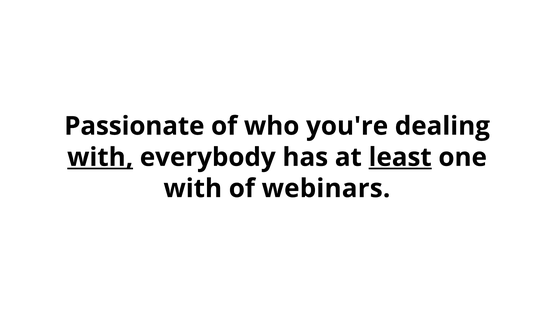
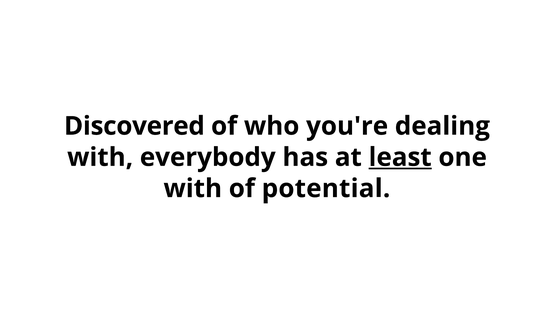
Passionate: Passionate -> Discovered (134, 126)
with underline: present -> none (100, 157)
webinars: webinars -> potential (326, 188)
